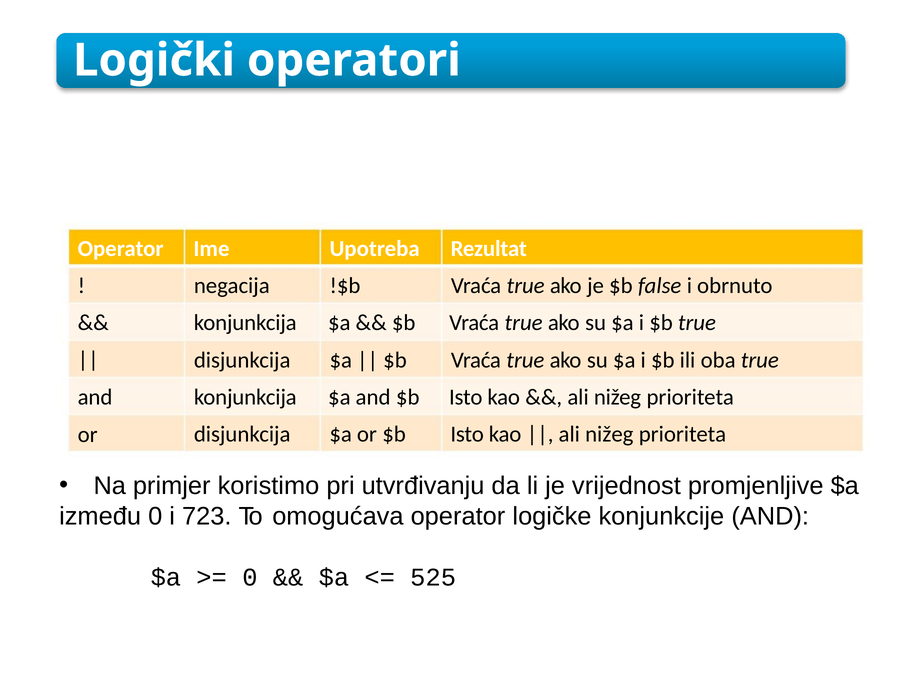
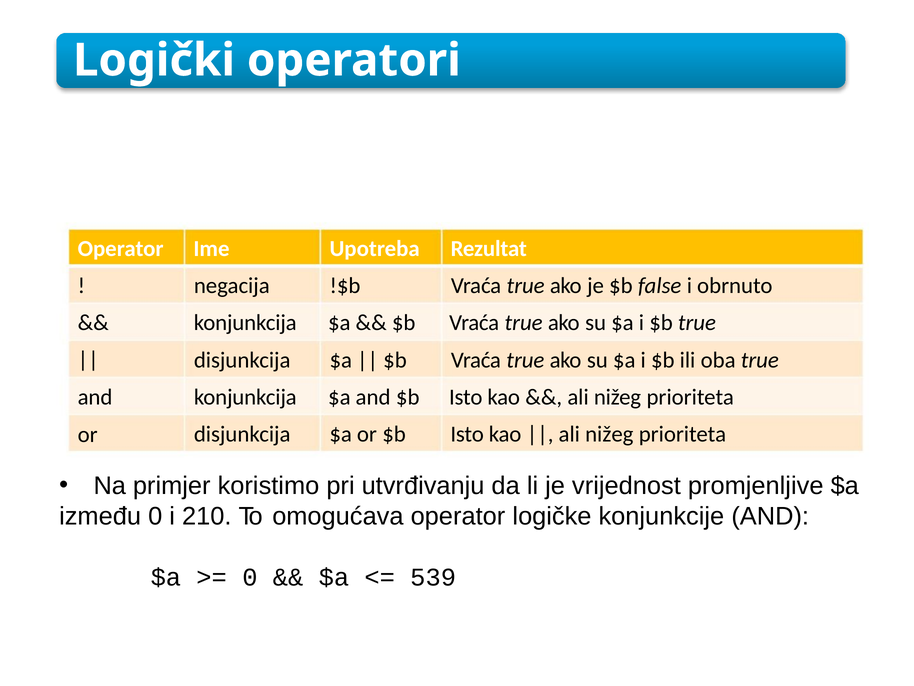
723: 723 -> 210 (207, 516)
525: 525 -> 539 (433, 577)
